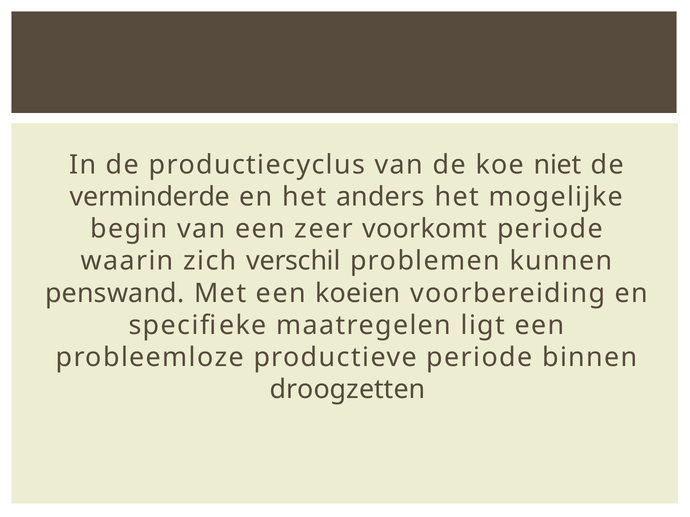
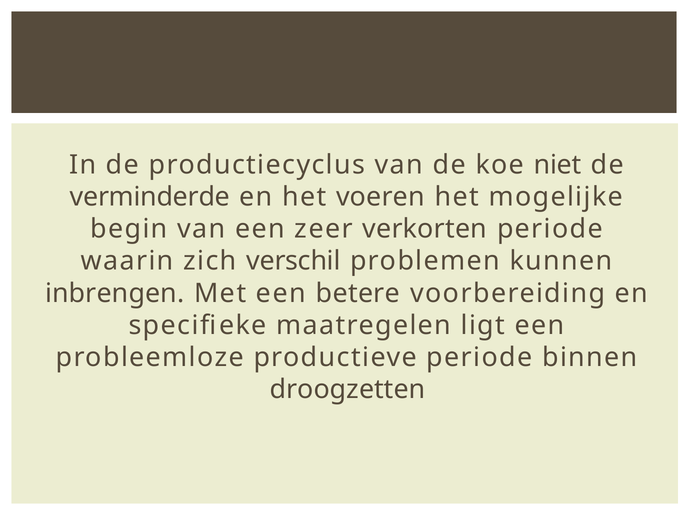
anders: anders -> voeren (380, 197)
voorkomt: voorkomt -> verkorten (425, 229)
penswand: penswand -> inbrengen (115, 293)
koeien: koeien -> betere (358, 293)
